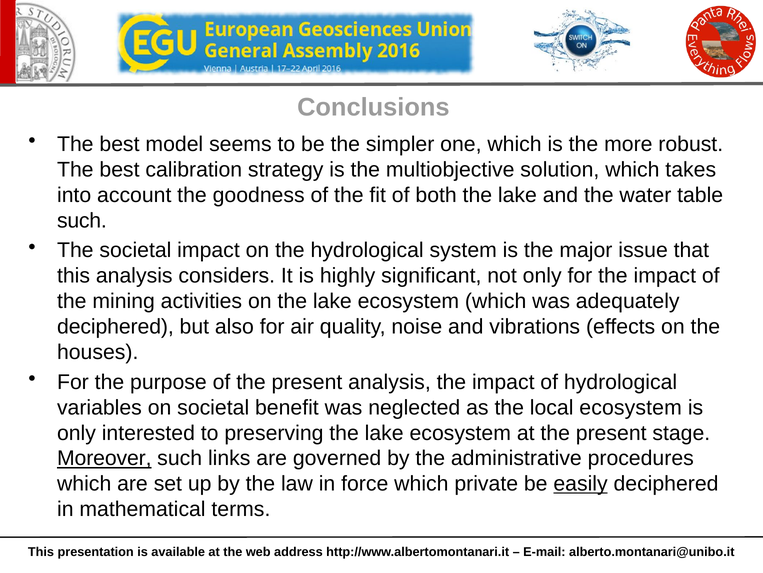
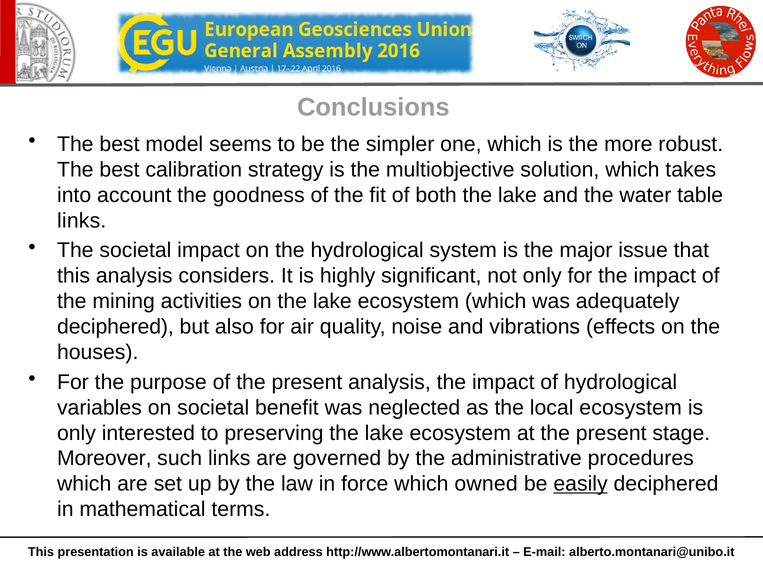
such: such -> links (82, 220)
Moreover underline: present -> none (104, 458)
private: private -> owned (486, 483)
